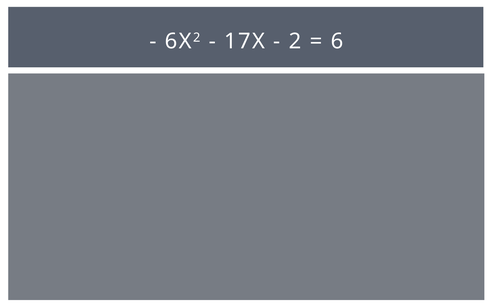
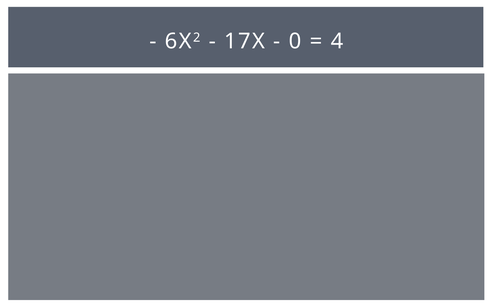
2: 2 -> 0 (295, 41)
6: 6 -> 4 (337, 41)
